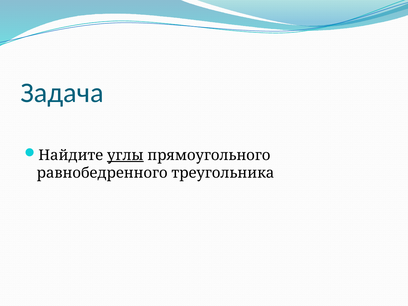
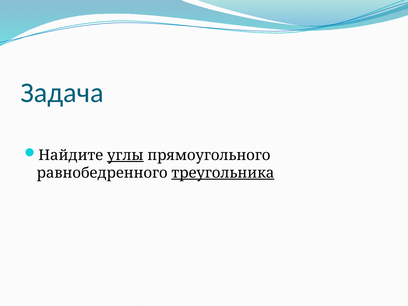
треугольника underline: none -> present (223, 173)
